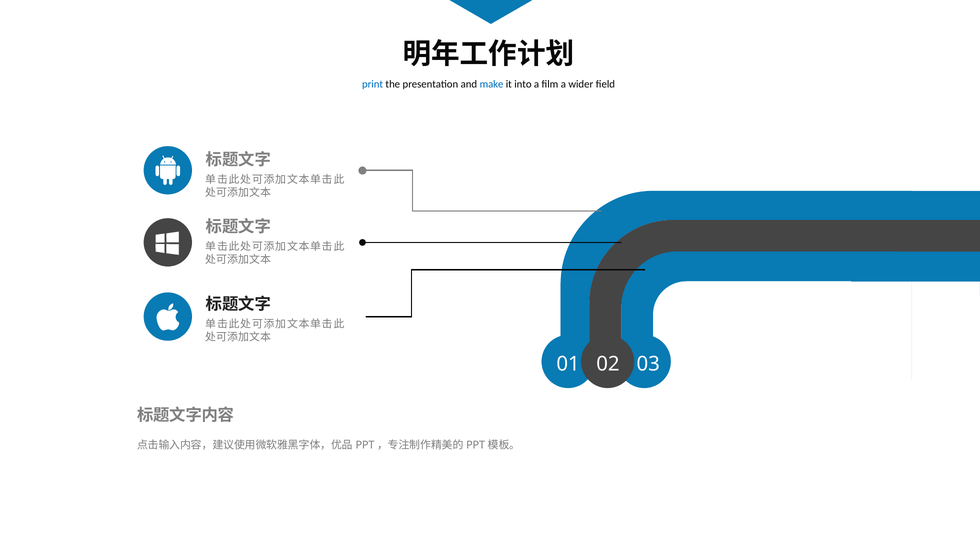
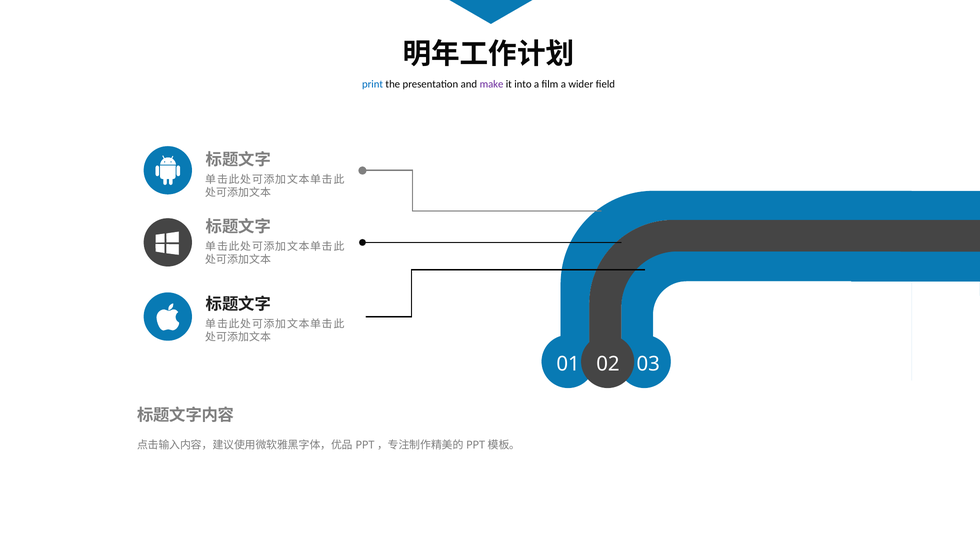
make colour: blue -> purple (492, 84)
